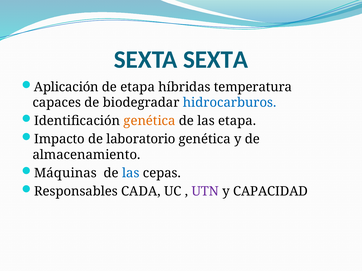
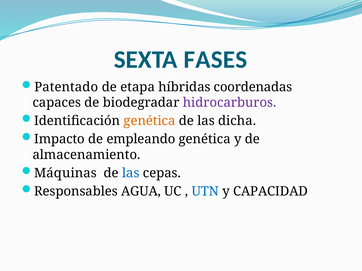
SEXTA SEXTA: SEXTA -> FASES (215, 60)
Aplicación: Aplicación -> Patentado (66, 87)
temperatura: temperatura -> coordenadas (253, 87)
hidrocarburos colour: blue -> purple (230, 103)
las etapa: etapa -> dicha (237, 121)
laboratorio: laboratorio -> empleando (141, 139)
CADA: CADA -> AGUA (141, 192)
UTN colour: purple -> blue (205, 192)
